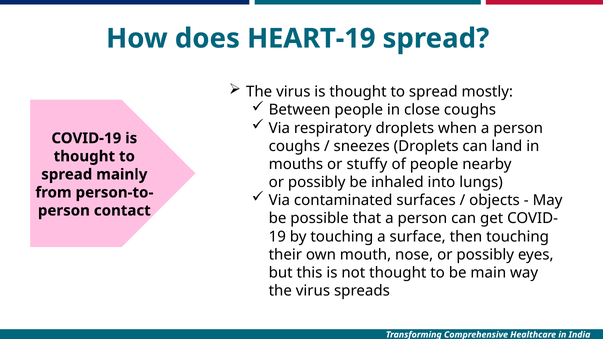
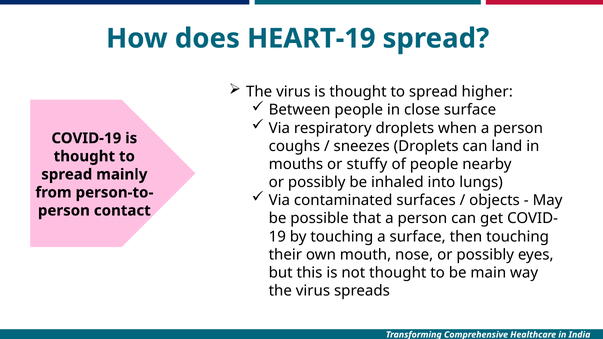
mostly: mostly -> higher (487, 92)
close coughs: coughs -> surface (470, 110)
